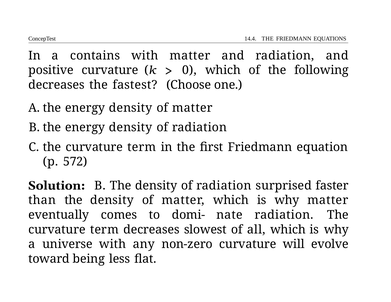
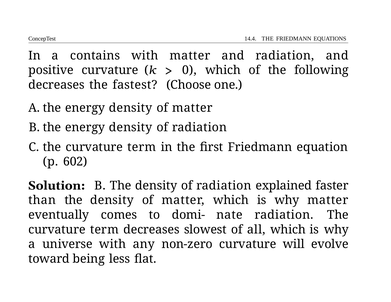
572: 572 -> 602 (75, 162)
surprised: surprised -> explained (284, 186)
